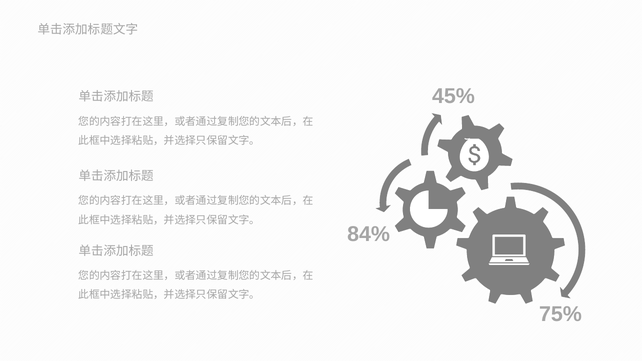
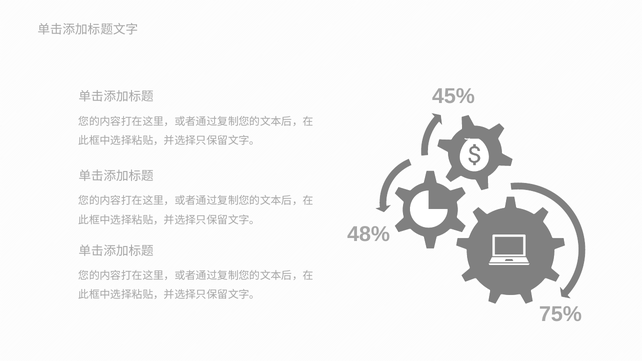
84%: 84% -> 48% (369, 234)
